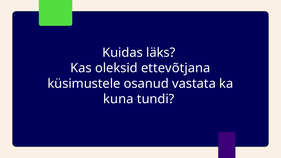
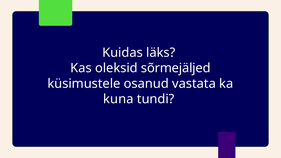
ettevõtjana: ettevõtjana -> sõrmejäljed (176, 68)
